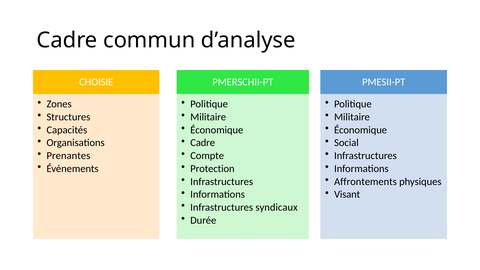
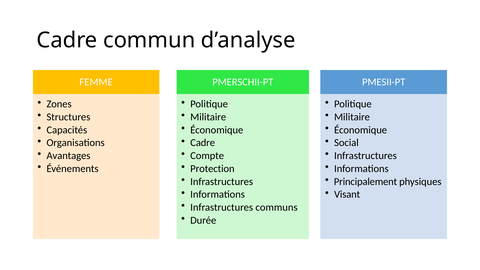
CHOISIE: CHOISIE -> FEMME (96, 82)
Prenantes: Prenantes -> Avantages (68, 156)
Affrontements: Affrontements -> Principalement (366, 182)
syndicaux: syndicaux -> communs (277, 207)
